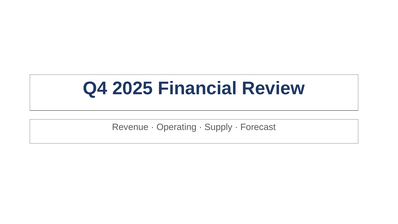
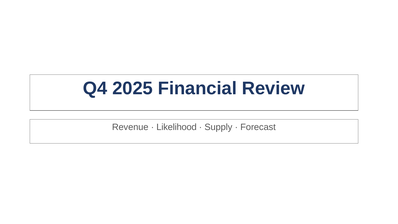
Operating: Operating -> Likelihood (177, 127)
